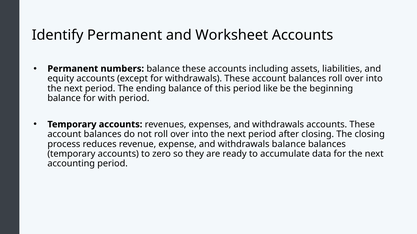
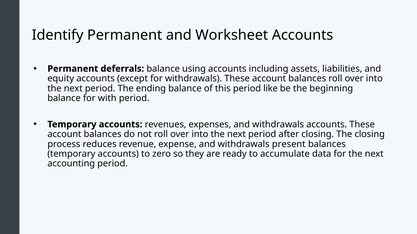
numbers: numbers -> deferrals (122, 69)
balance these: these -> using (194, 69)
withdrawals balance: balance -> present (289, 144)
